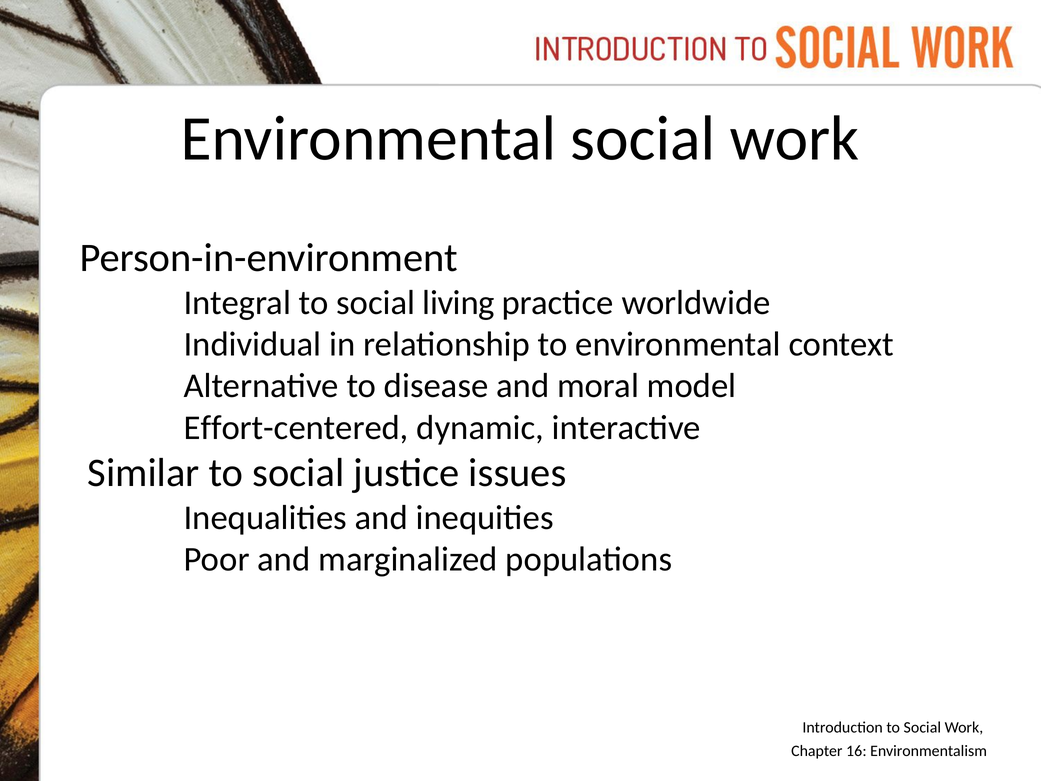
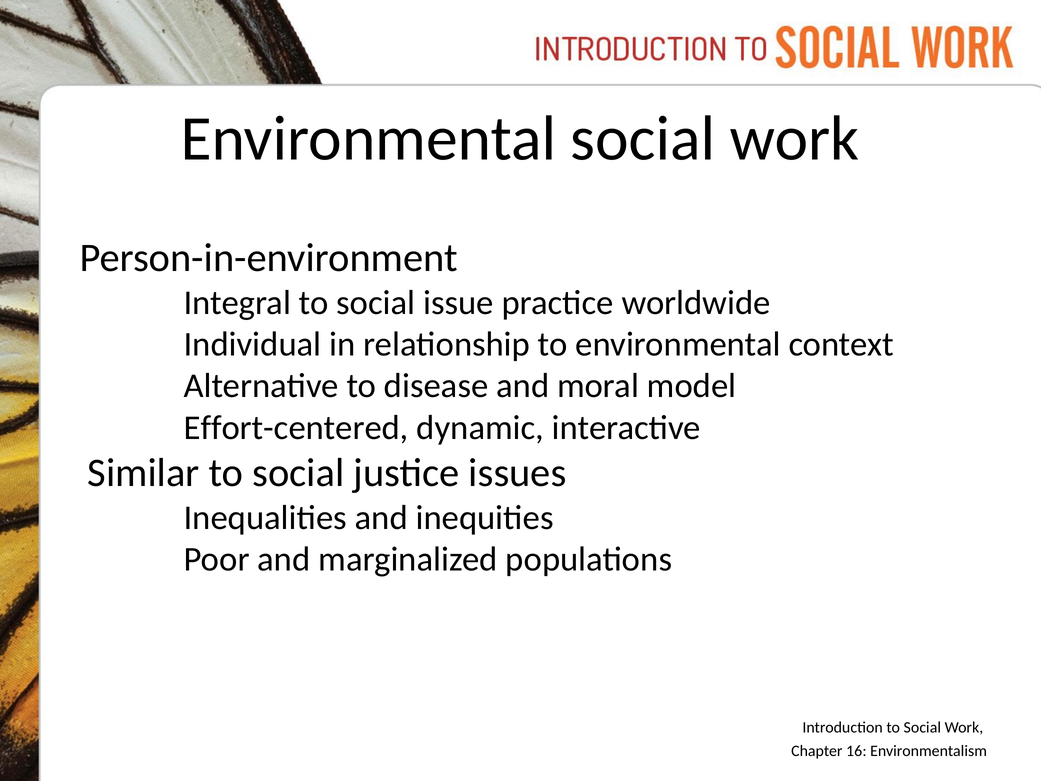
living: living -> issue (458, 302)
